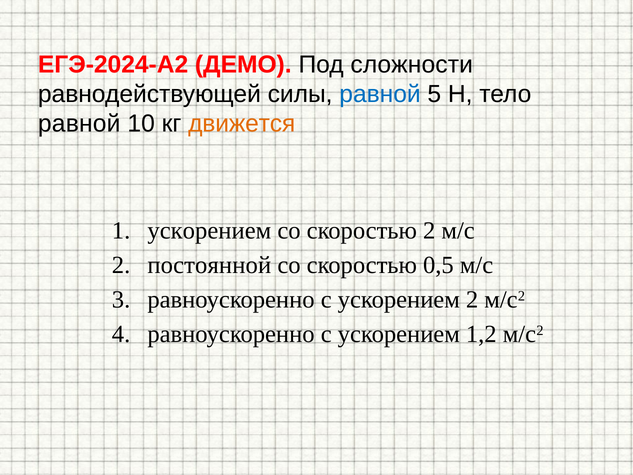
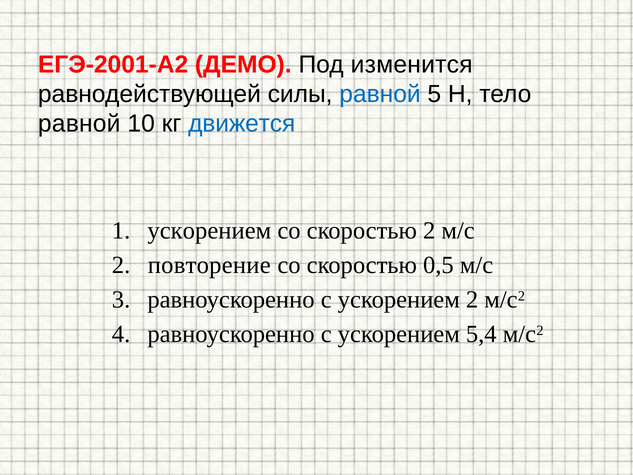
ЕГЭ-2024-А2: ЕГЭ-2024-А2 -> ЕГЭ-2001-А2 (113, 64)
сложности: сложности -> изменится (412, 64)
движется colour: orange -> blue (242, 124)
постоянной: постоянной -> повторение (209, 265)
1,2: 1,2 -> 5,4 (481, 334)
